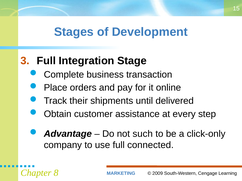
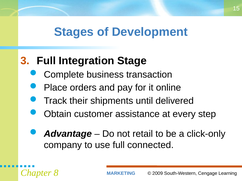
such: such -> retail (143, 134)
